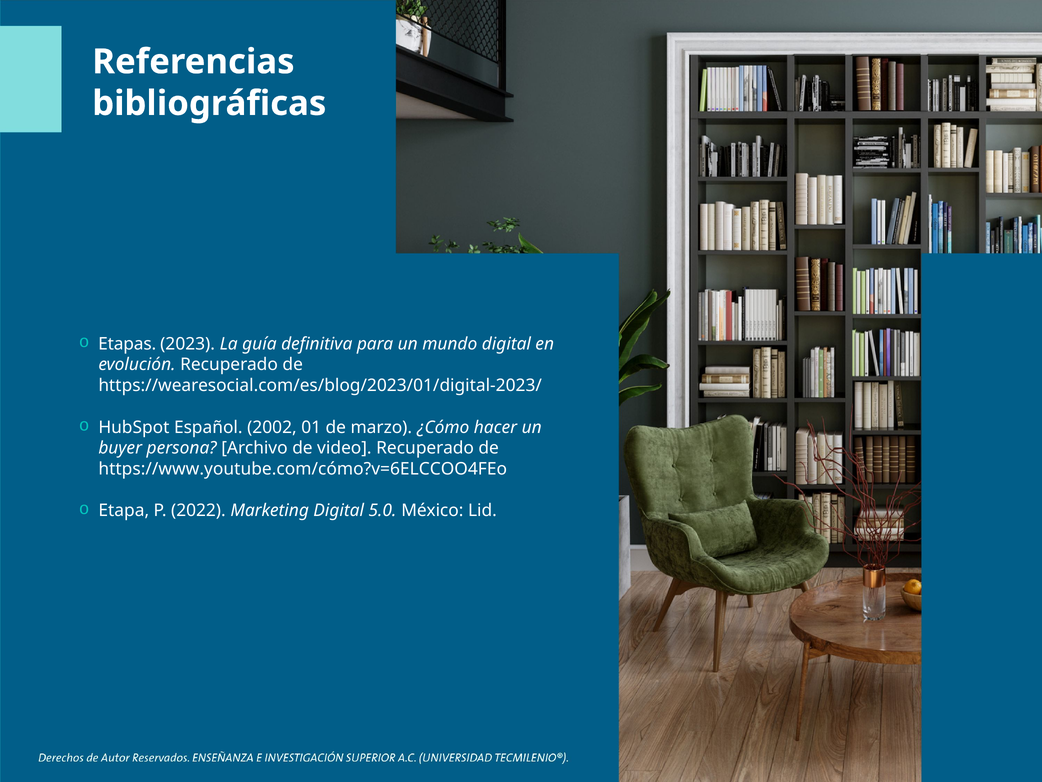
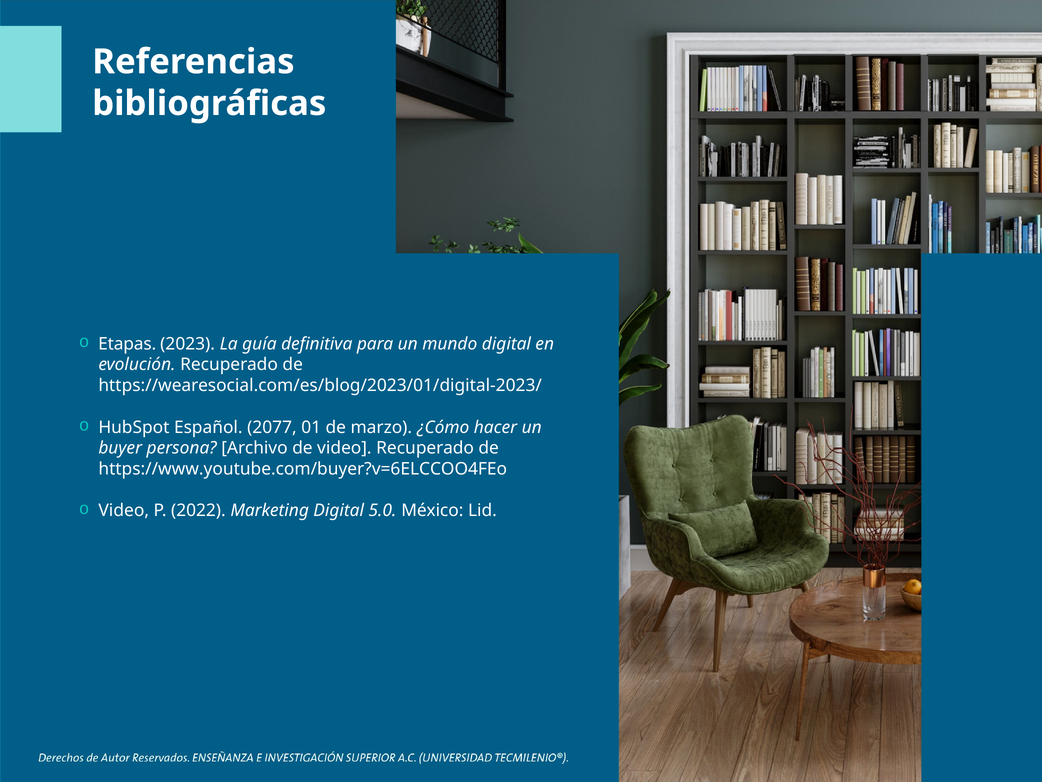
2002: 2002 -> 2077 (272, 427)
https://www.youtube.com/cómo?v=6ELCCOO4FEo: https://www.youtube.com/cómo?v=6ELCCOO4FEo -> https://www.youtube.com/buyer?v=6ELCCOO4FEo (303, 469)
Etapa: Etapa -> Video (124, 510)
